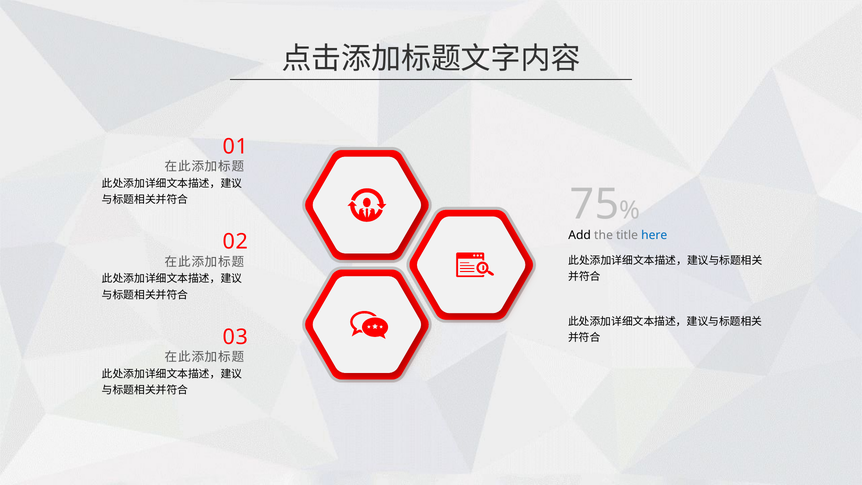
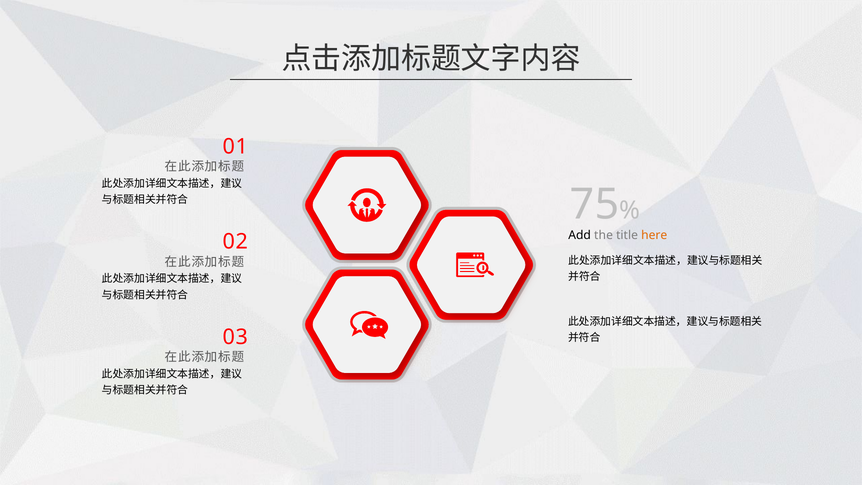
here colour: blue -> orange (654, 235)
